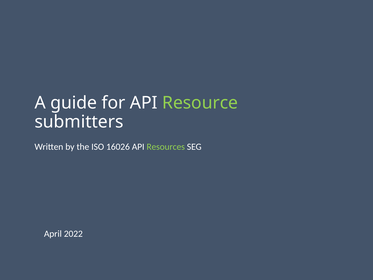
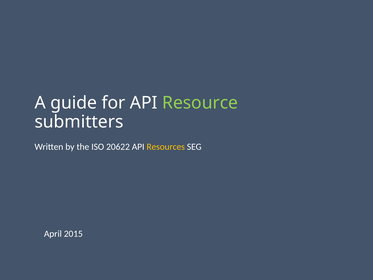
16026: 16026 -> 20622 (118, 147)
Resources colour: light green -> yellow (166, 147)
2022: 2022 -> 2015 (73, 233)
